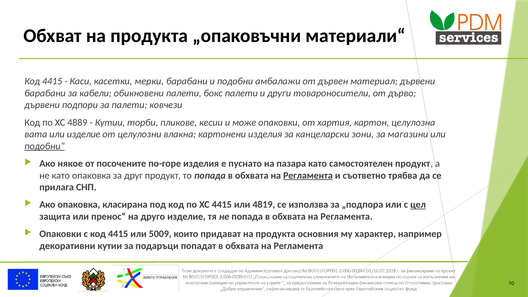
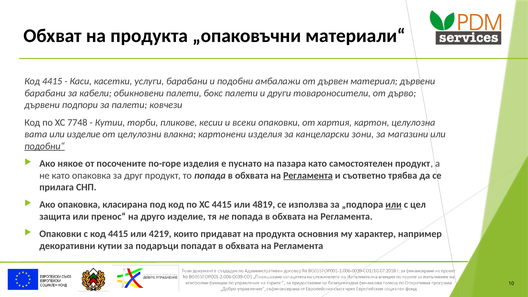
мерки: мерки -> услуги (149, 81)
4889: 4889 -> 7748 (77, 122)
може: може -> всеки (244, 122)
или underline: none -> present (394, 205)
цел underline: present -> none (418, 205)
5009: 5009 -> 4219 (160, 234)
